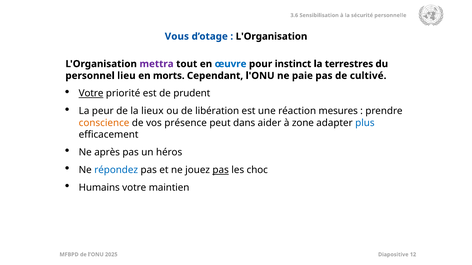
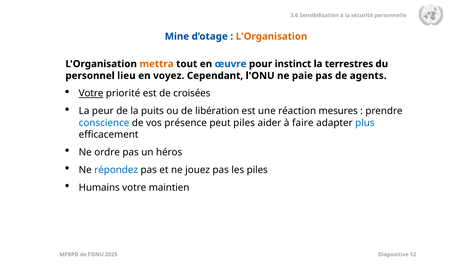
Vous: Vous -> Mine (177, 36)
L'Organisation colour: black -> orange (271, 36)
mettra colour: purple -> orange (157, 64)
morts: morts -> voyez (169, 76)
cultivé: cultivé -> agents (368, 76)
prudent: prudent -> croisées (192, 94)
lieux: lieux -> puits (152, 111)
conscience colour: orange -> blue (104, 123)
peut dans: dans -> piles (244, 123)
zone: zone -> faire (303, 123)
après: après -> ordre (107, 153)
pas underline: present -> none (221, 170)
les choc: choc -> piles (257, 170)
